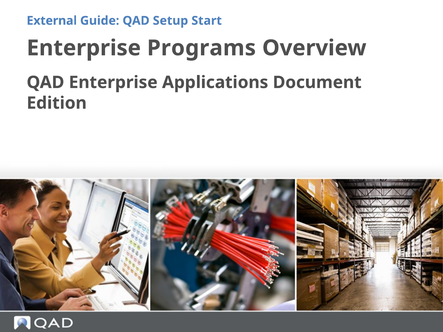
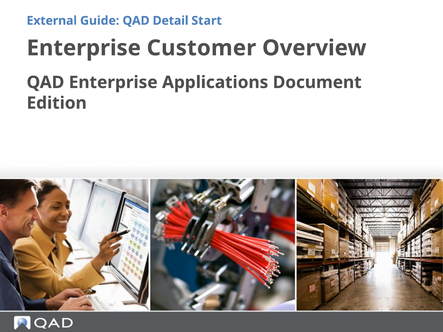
Setup: Setup -> Detail (171, 21)
Programs: Programs -> Customer (201, 48)
